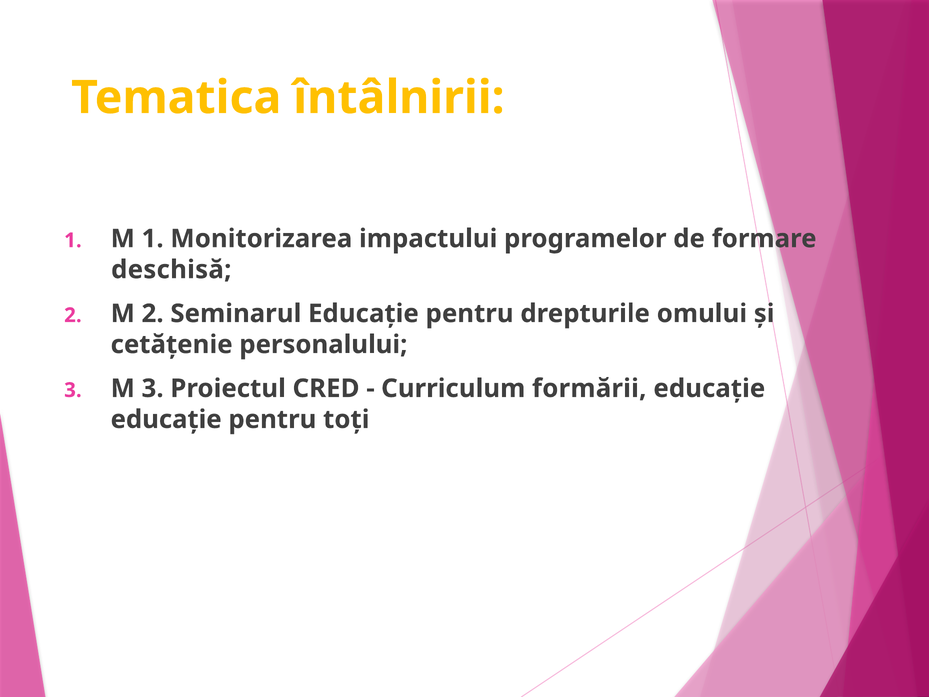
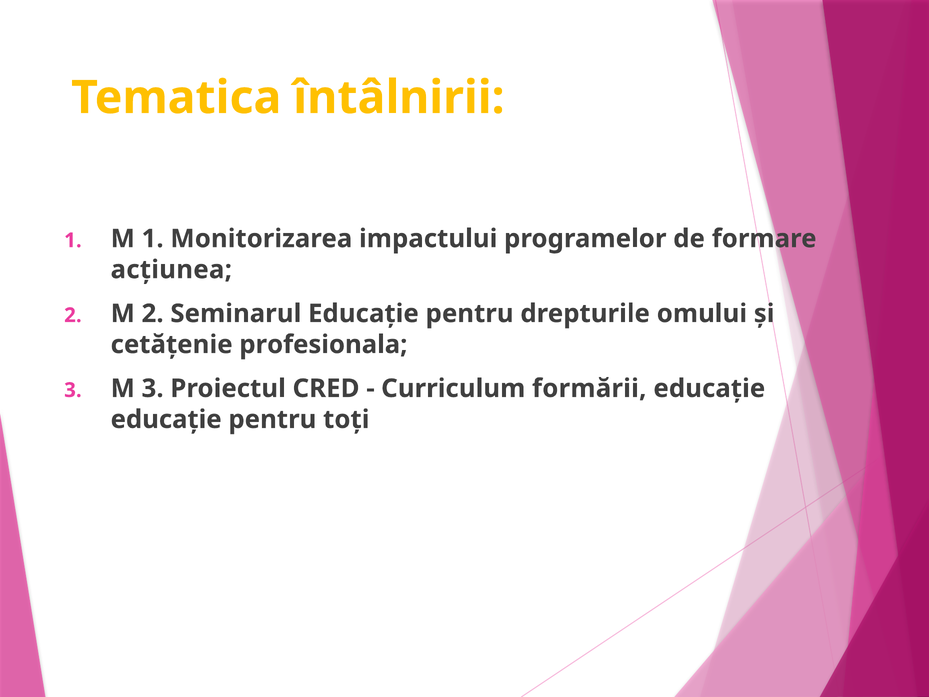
deschisă: deschisă -> acțiunea (171, 270)
personalului: personalului -> profesionala (323, 344)
